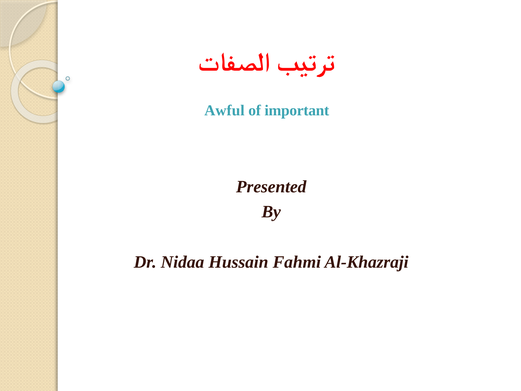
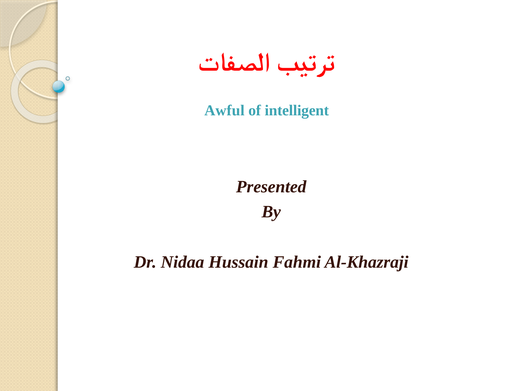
important: important -> intelligent (297, 110)
